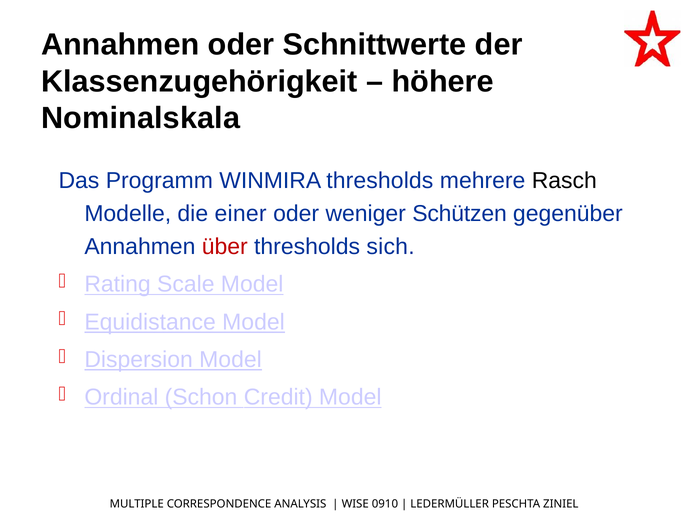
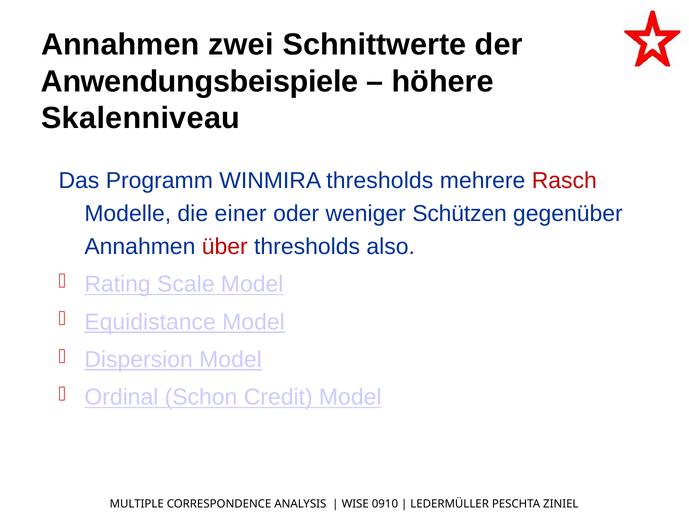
Annahmen oder: oder -> zwei (241, 45)
Klassenzugehörigkeit: Klassenzugehörigkeit -> Anwendungsbeispiele (200, 81)
Nominalskala: Nominalskala -> Skalenniveau (141, 118)
Rasch colour: black -> red (564, 180)
sich: sich -> also (391, 247)
